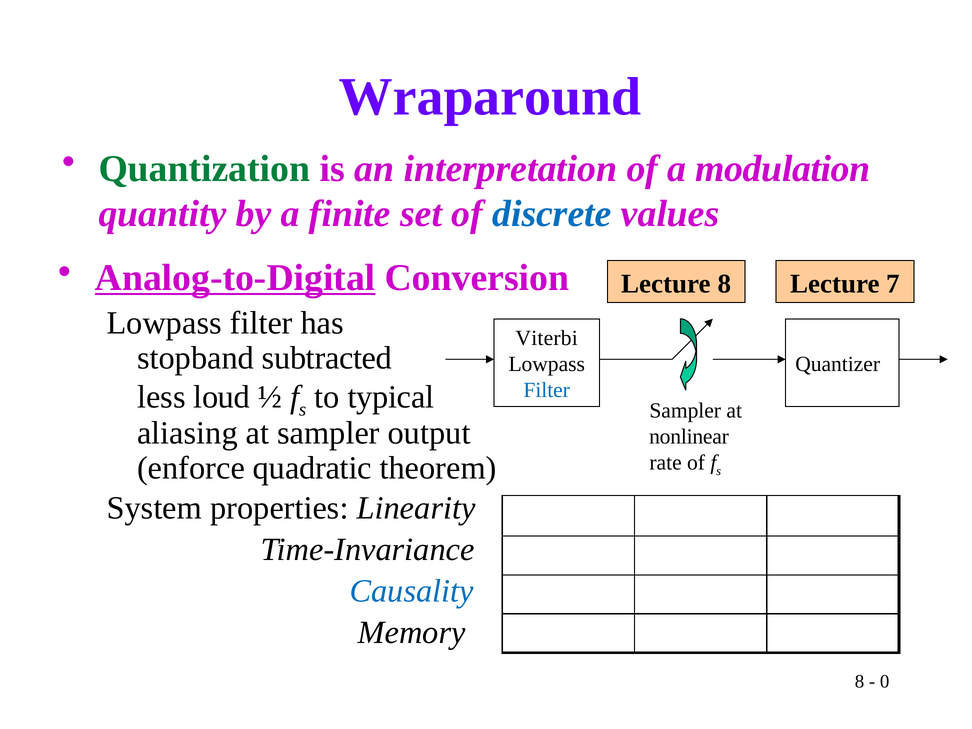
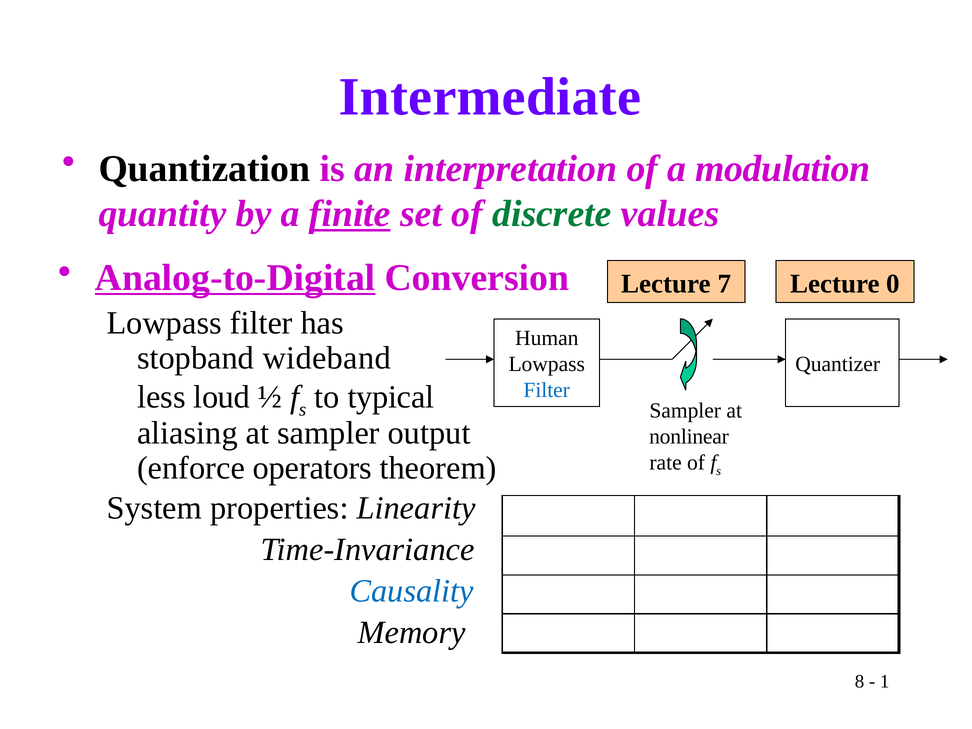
Wraparound: Wraparound -> Intermediate (490, 97)
Quantization colour: green -> black (204, 169)
finite underline: none -> present (350, 214)
discrete colour: blue -> green (552, 214)
Lecture 8: 8 -> 7 (724, 284)
7: 7 -> 0 (893, 284)
Viterbi: Viterbi -> Human (547, 338)
subtracted: subtracted -> wideband (327, 358)
quadratic: quadratic -> operators (312, 468)
0: 0 -> 1 (885, 682)
